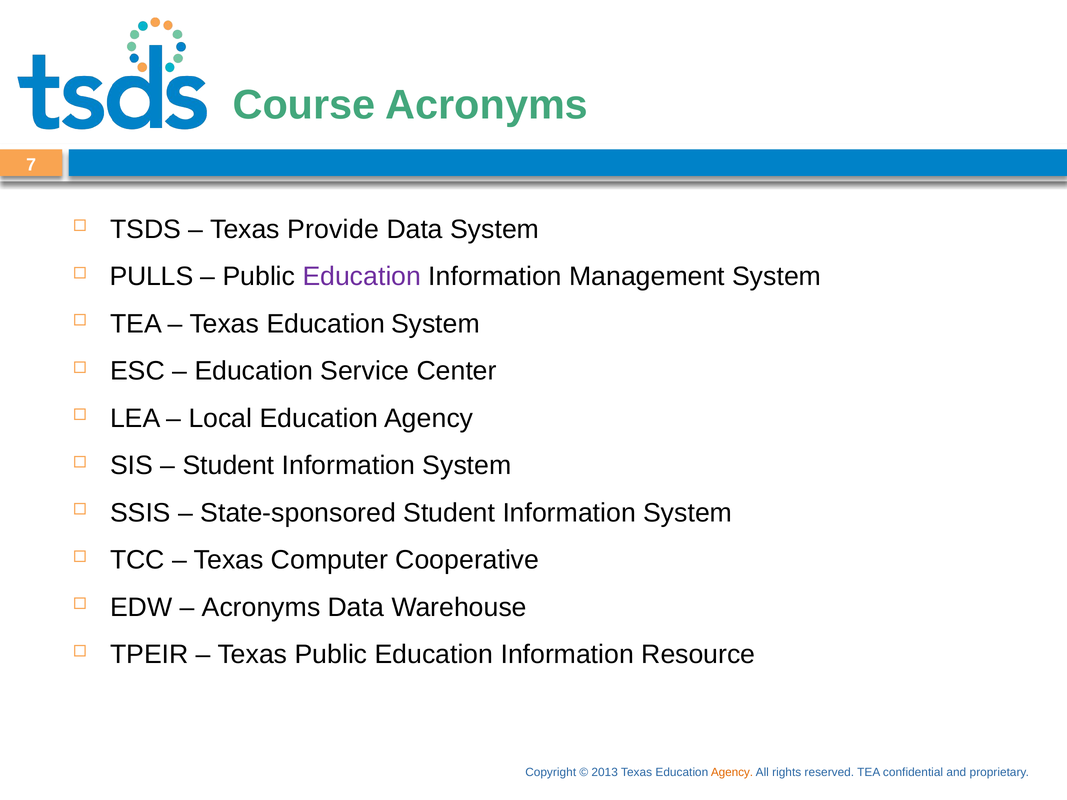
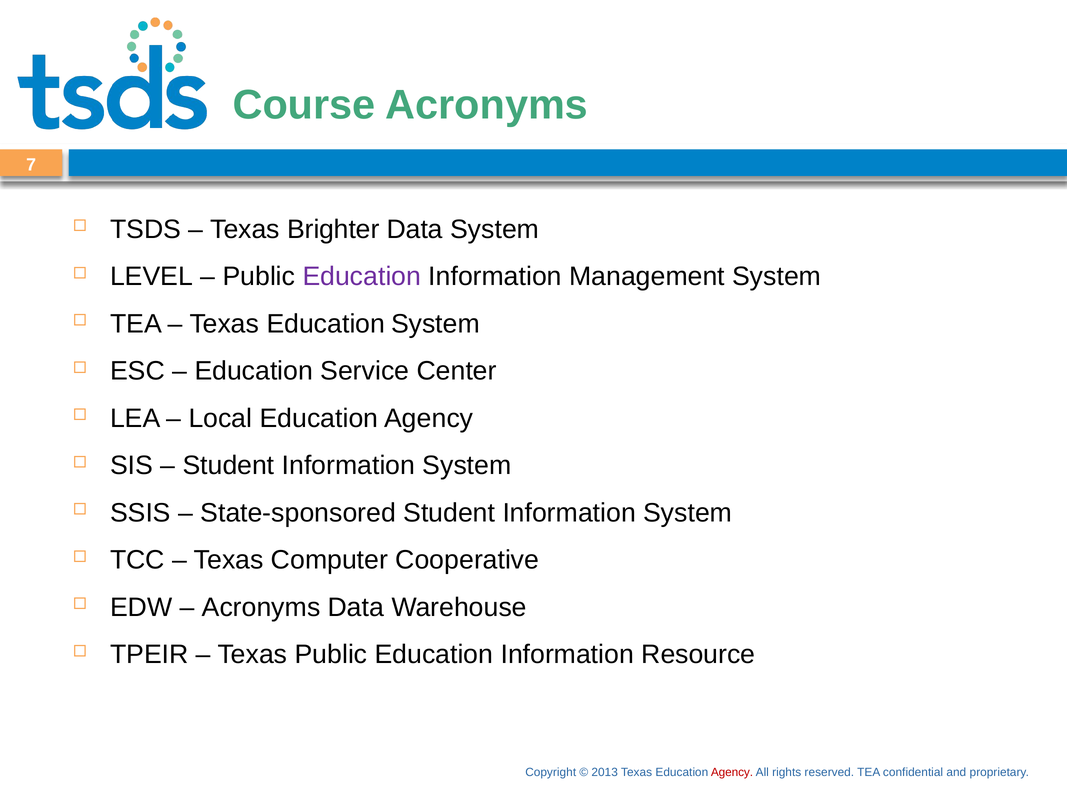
Provide: Provide -> Brighter (333, 230)
PULLS: PULLS -> LEVEL (152, 277)
Agency colour: orange -> red (732, 773)
